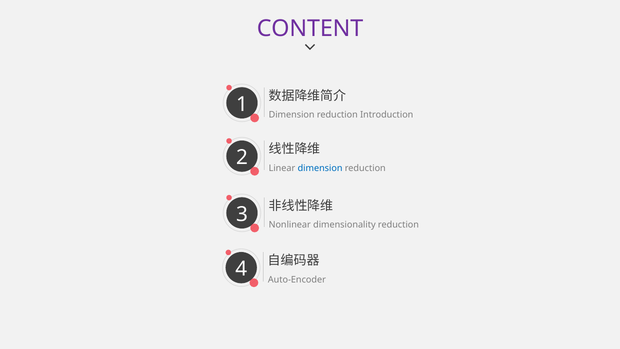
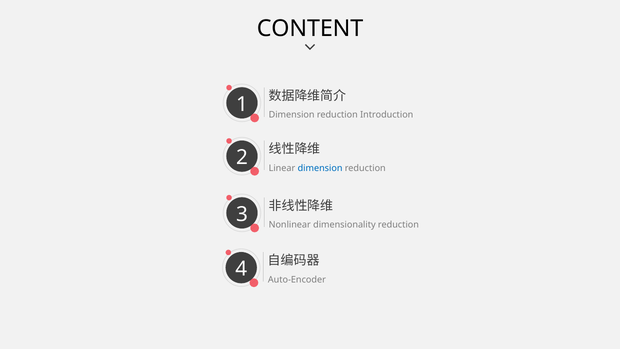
CONTENT colour: purple -> black (310, 28)
